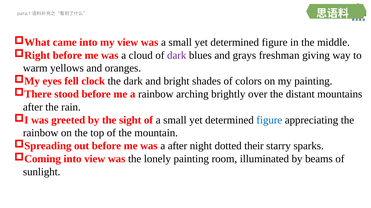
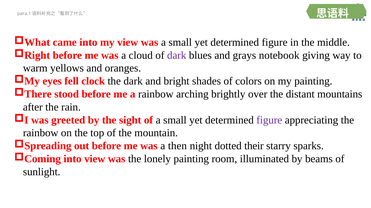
freshman: freshman -> notebook (279, 55)
figure colour: blue -> purple (269, 120)
a after: after -> then (177, 146)
